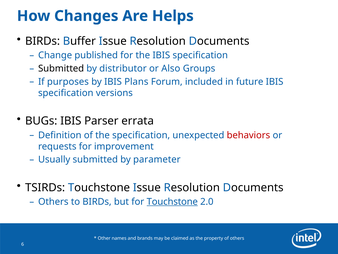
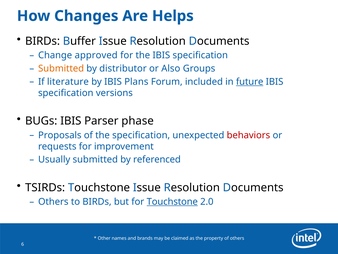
published: published -> approved (96, 55)
Submitted colour: black -> orange (61, 68)
purposes: purposes -> literature (68, 82)
future underline: none -> present (250, 82)
errata: errata -> phase (138, 121)
Definition: Definition -> Proposals (60, 135)
parameter: parameter -> referenced (157, 159)
